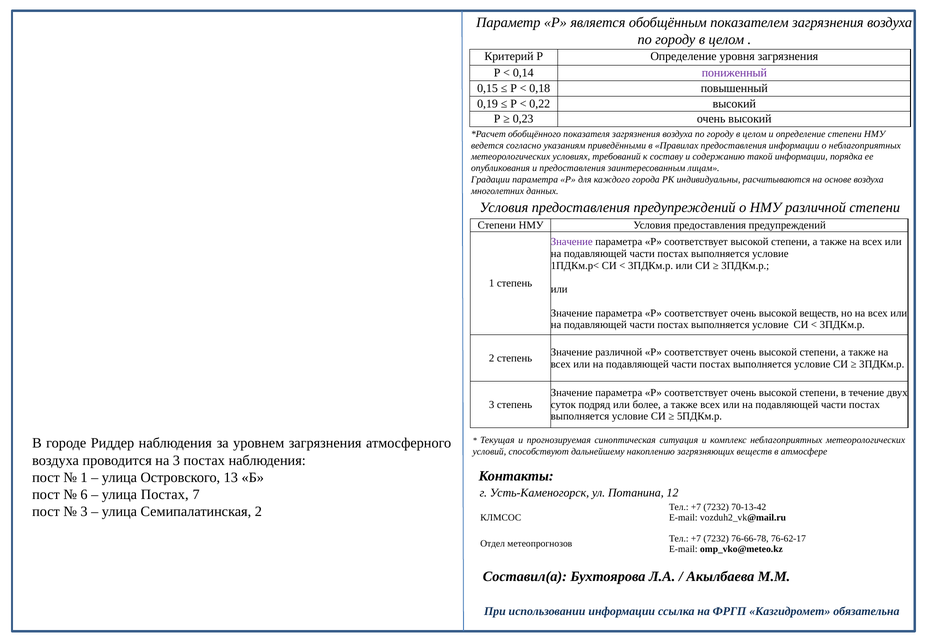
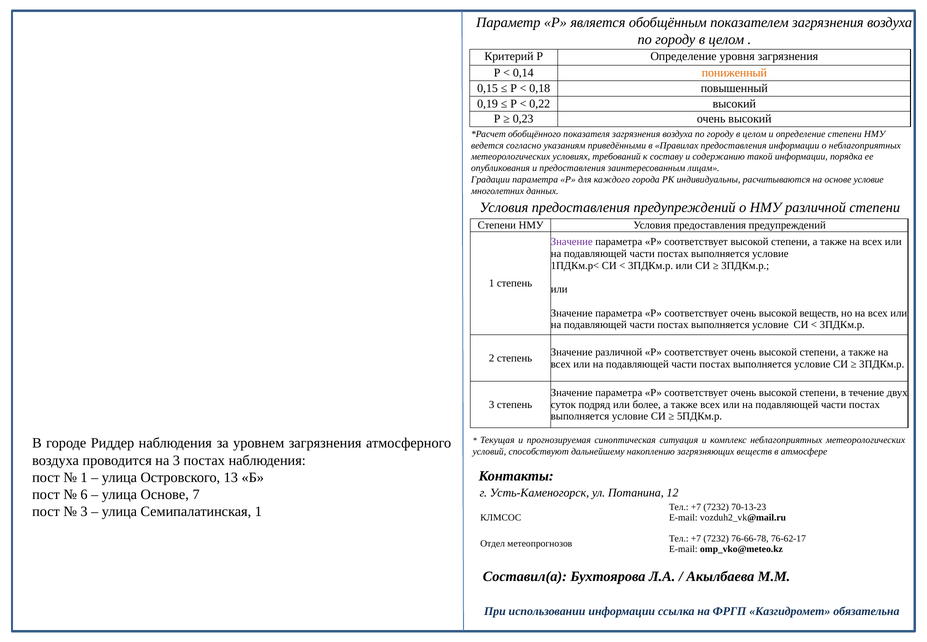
пониженный colour: purple -> orange (734, 73)
основе воздуха: воздуха -> условие (869, 180)
улица Постах: Постах -> Основе (165, 494)
70-13-42: 70-13-42 -> 70-13-23 (749, 507)
Семипалатинская 2: 2 -> 1 (258, 511)
